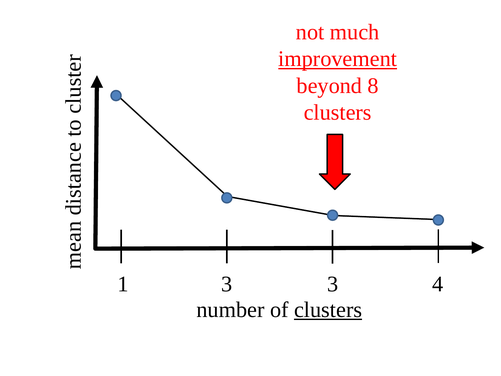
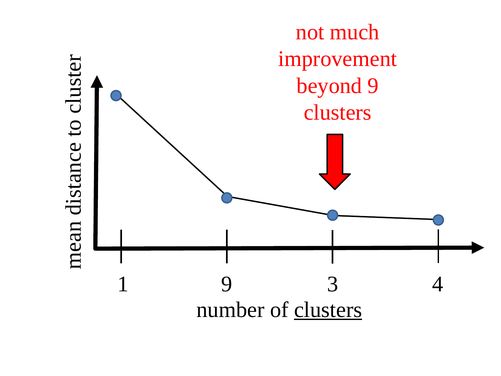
improvement underline: present -> none (338, 59)
beyond 8: 8 -> 9 (373, 86)
1 3: 3 -> 9 (227, 284)
